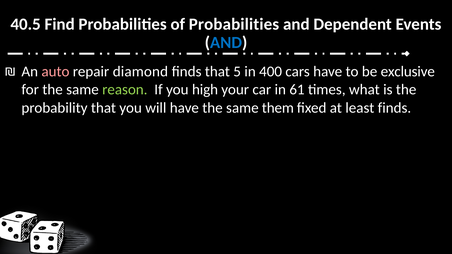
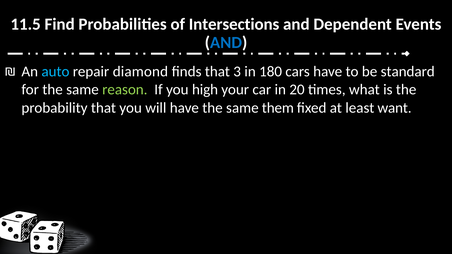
40.5: 40.5 -> 11.5 (26, 24)
of Probabilities: Probabilities -> Intersections (234, 24)
auto colour: pink -> light blue (55, 72)
5: 5 -> 3 (237, 72)
400: 400 -> 180 (271, 72)
exclusive: exclusive -> standard (408, 72)
61: 61 -> 20 (297, 90)
least finds: finds -> want (395, 108)
